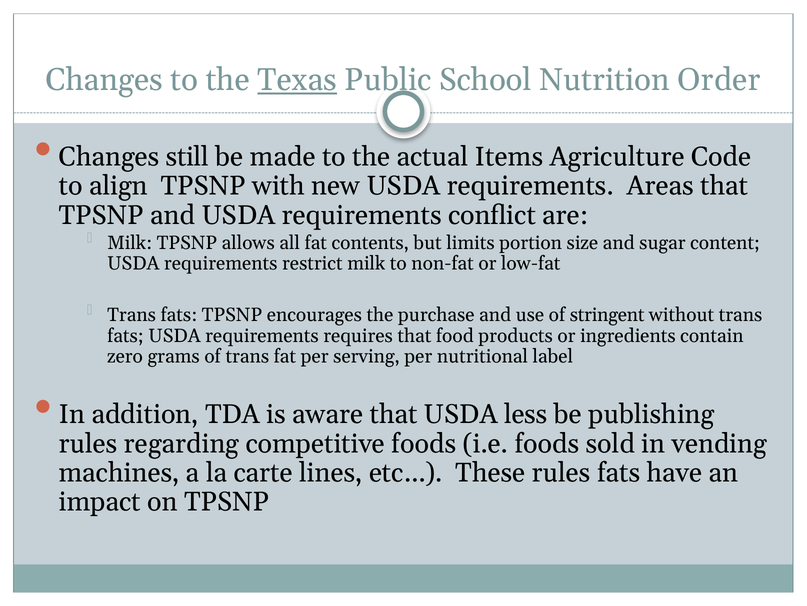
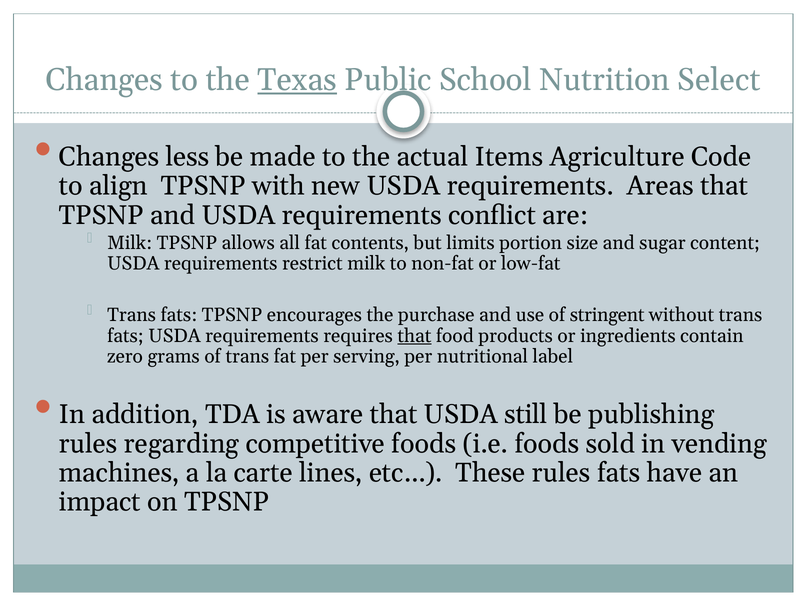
Order: Order -> Select (719, 80)
still: still -> less (187, 157)
that underline: none -> present (414, 335)
less: less -> still (526, 414)
